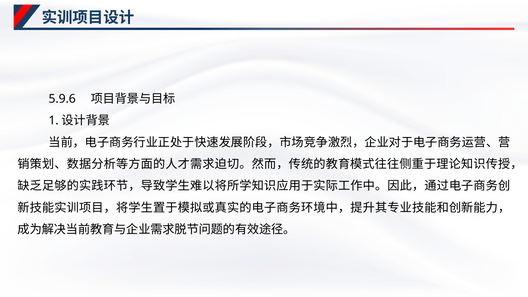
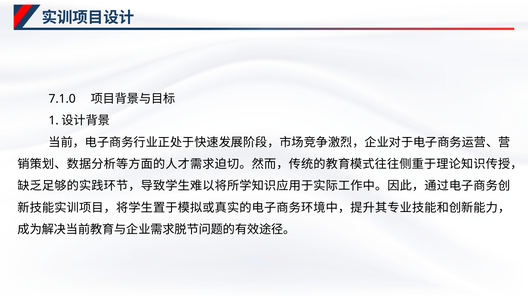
5.9.6: 5.9.6 -> 7.1.0 (62, 99)
